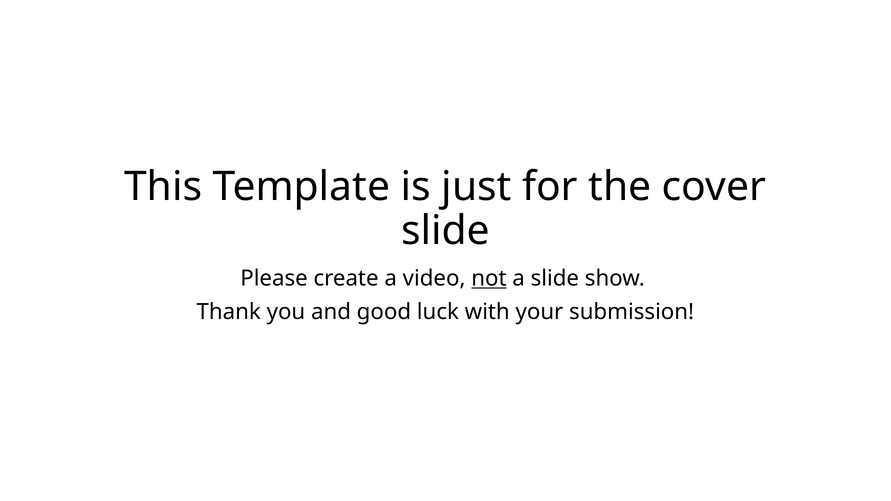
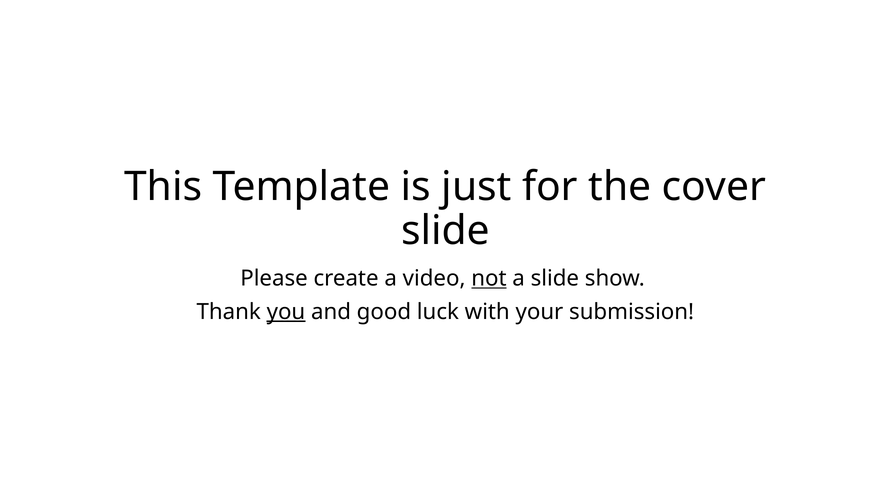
you underline: none -> present (286, 312)
